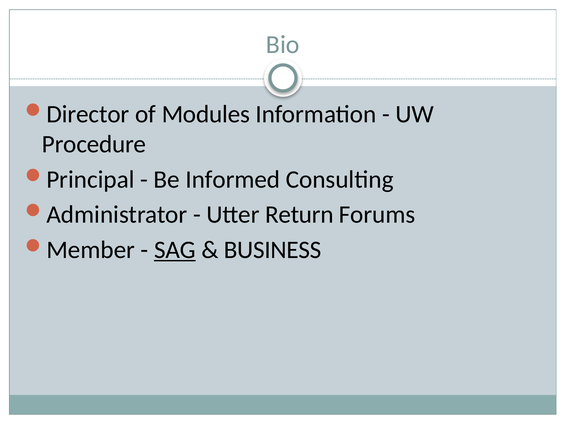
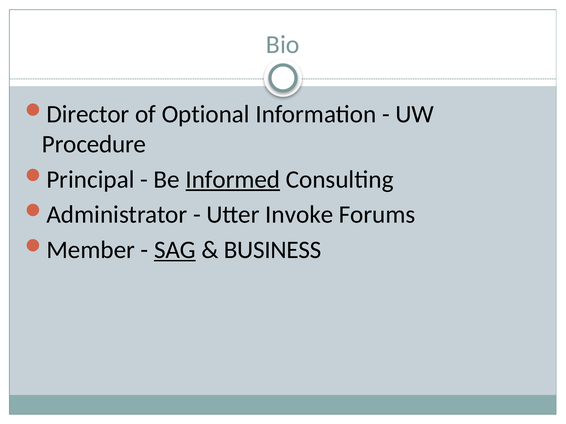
Modules: Modules -> Optional (206, 114)
Informed underline: none -> present (233, 180)
Return: Return -> Invoke (299, 215)
